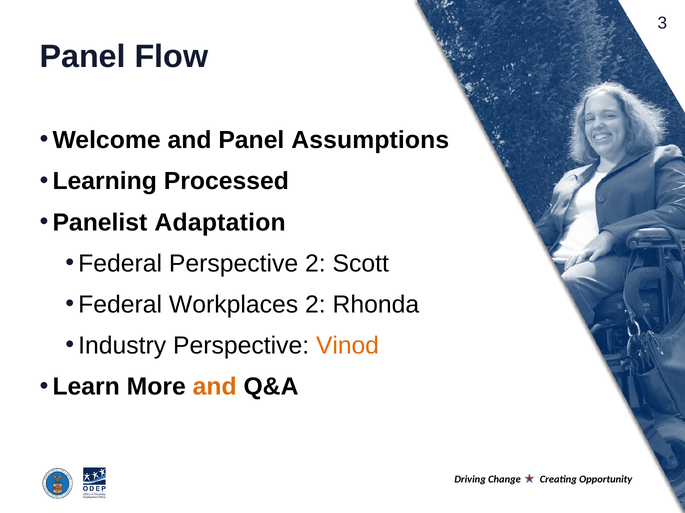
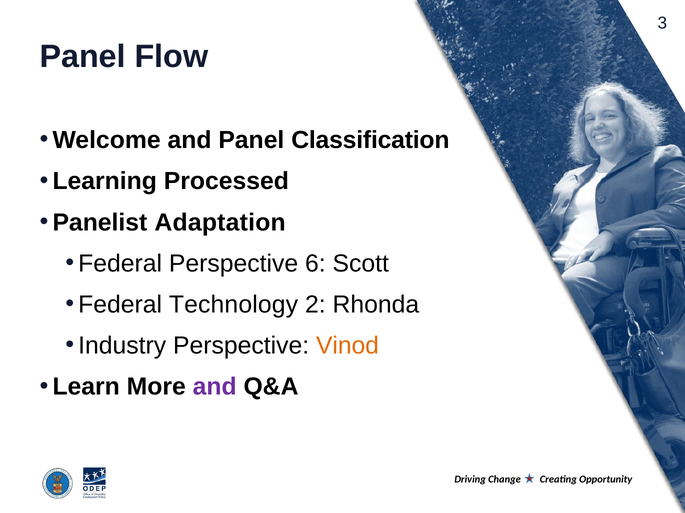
Assumptions: Assumptions -> Classification (370, 140)
Perspective 2: 2 -> 6 (315, 264)
Workplaces: Workplaces -> Technology (234, 305)
and colour: orange -> purple (215, 387)
